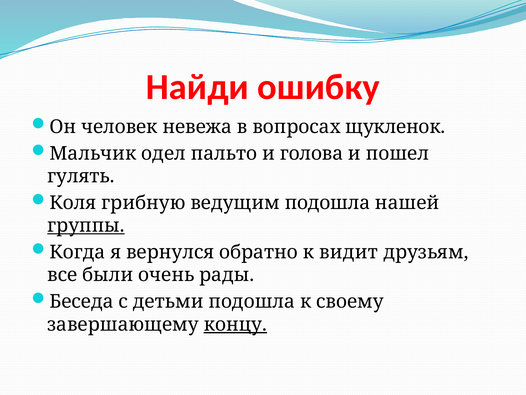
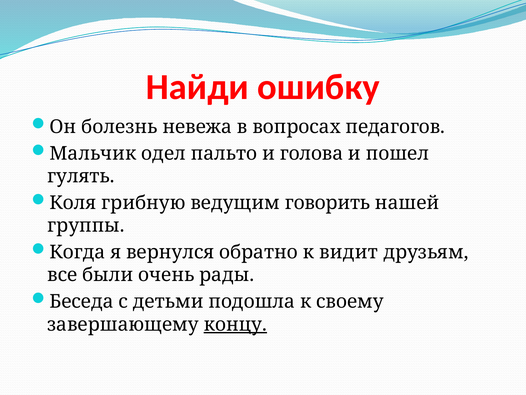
человек: человек -> болезнь (119, 127)
щукленок: щукленок -> педагогов (395, 127)
ведущим подошла: подошла -> говорить (328, 203)
группы underline: present -> none (86, 225)
